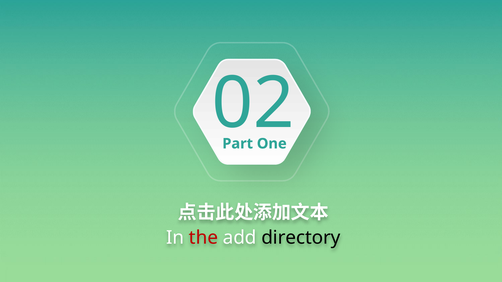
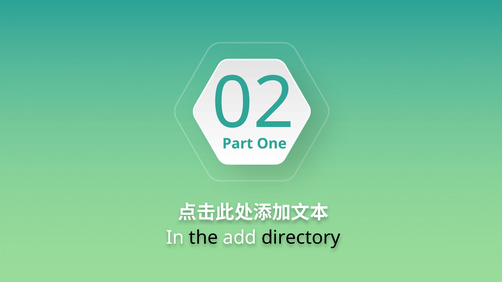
the colour: red -> black (203, 238)
